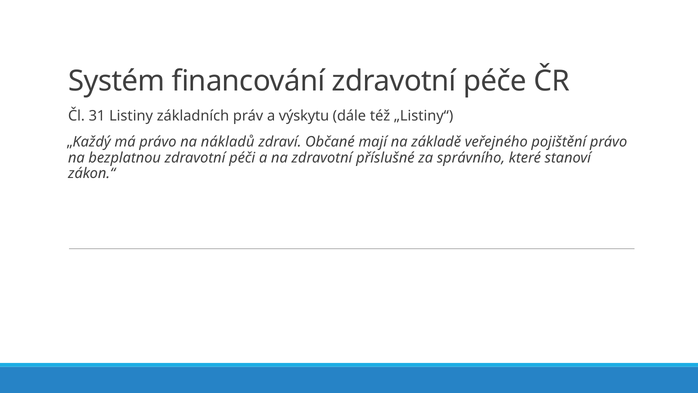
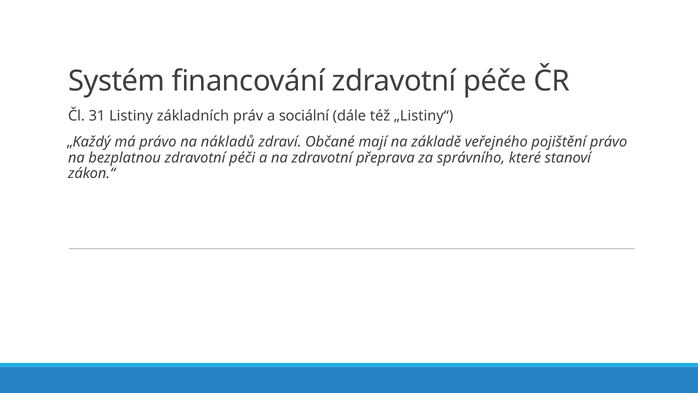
výskytu: výskytu -> sociální (304, 116)
příslušné: příslušné -> přeprava (385, 158)
